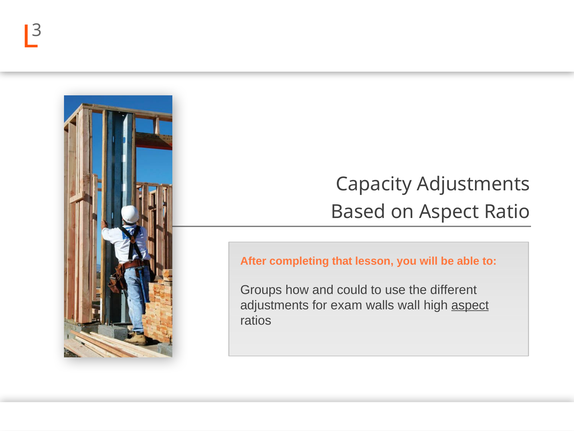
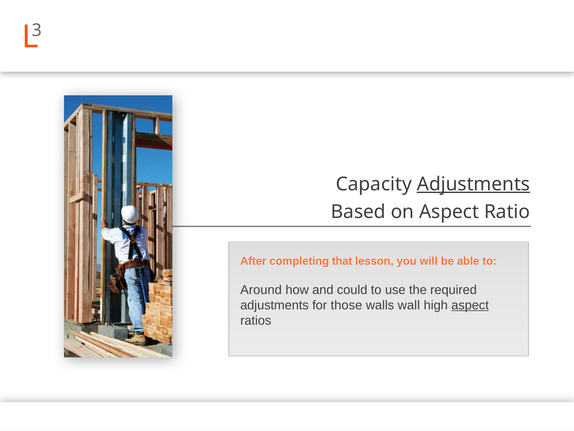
Adjustments underline: none -> present (473, 184)
Groups: Groups -> Around (261, 290)
different: different -> required (454, 290)
exam: exam -> those (346, 305)
